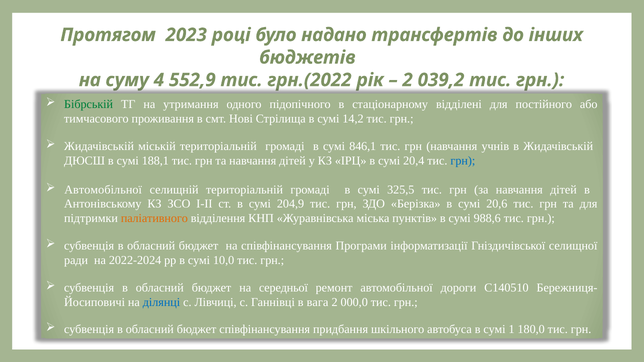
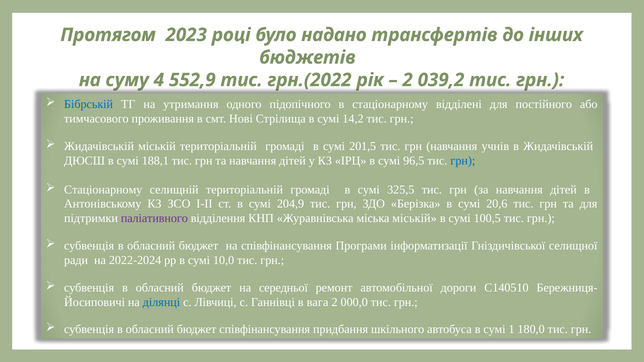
Бібрській colour: green -> blue (89, 104)
846,1: 846,1 -> 201,5 (363, 146)
20,4: 20,4 -> 96,5 (414, 161)
Автомобільної: Автомобільної -> Стаціонарному (103, 190)
паліативного colour: orange -> purple (154, 219)
міська пунктів: пунктів -> міській (415, 219)
988,6: 988,6 -> 100,5 (487, 219)
